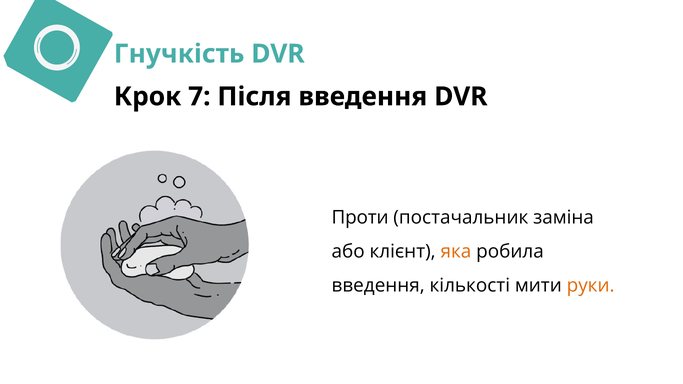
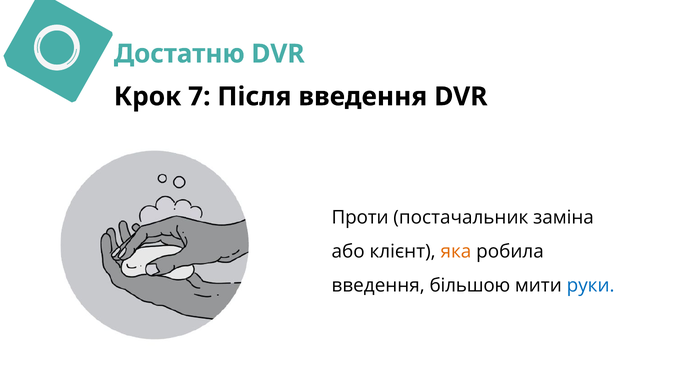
Гнучкість: Гнучкість -> Достатню (179, 54)
кількості: кількості -> більшою (470, 286)
руки colour: orange -> blue (591, 286)
